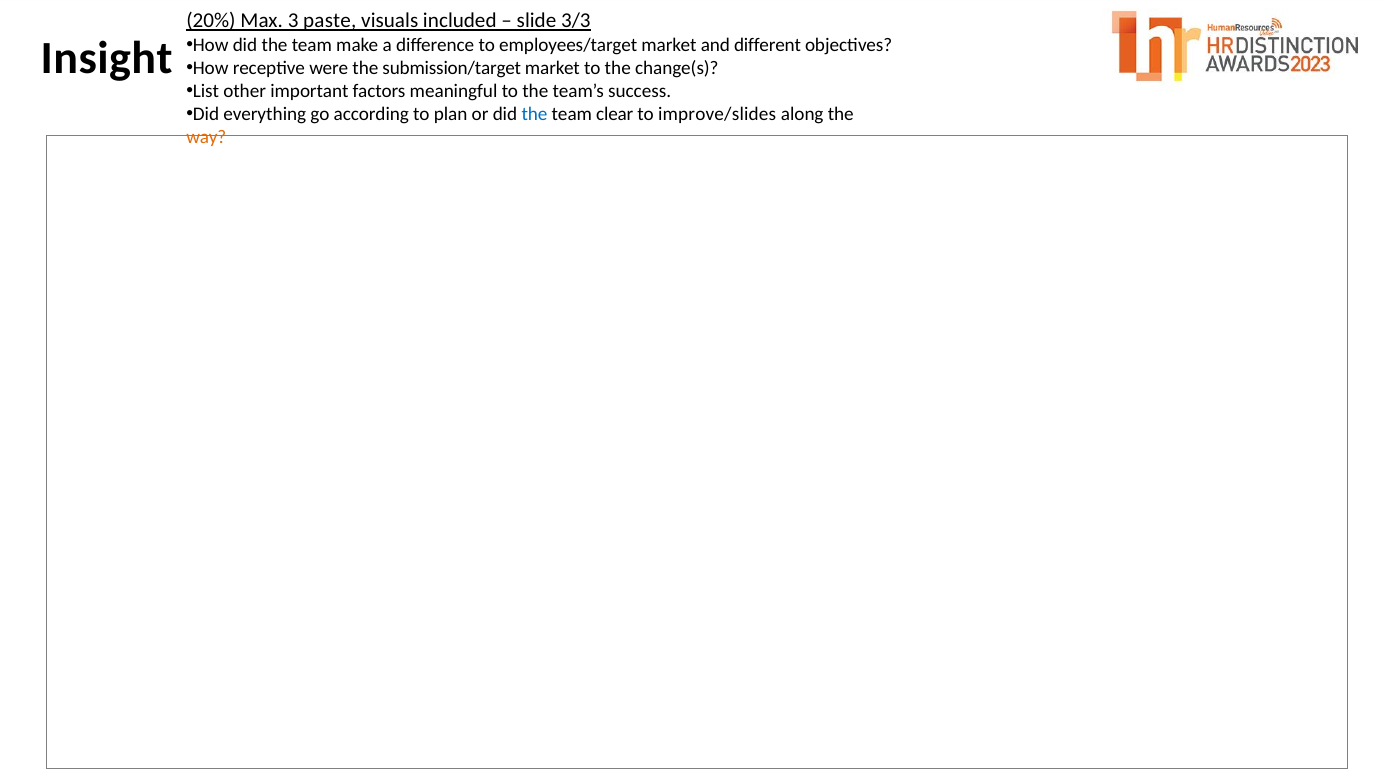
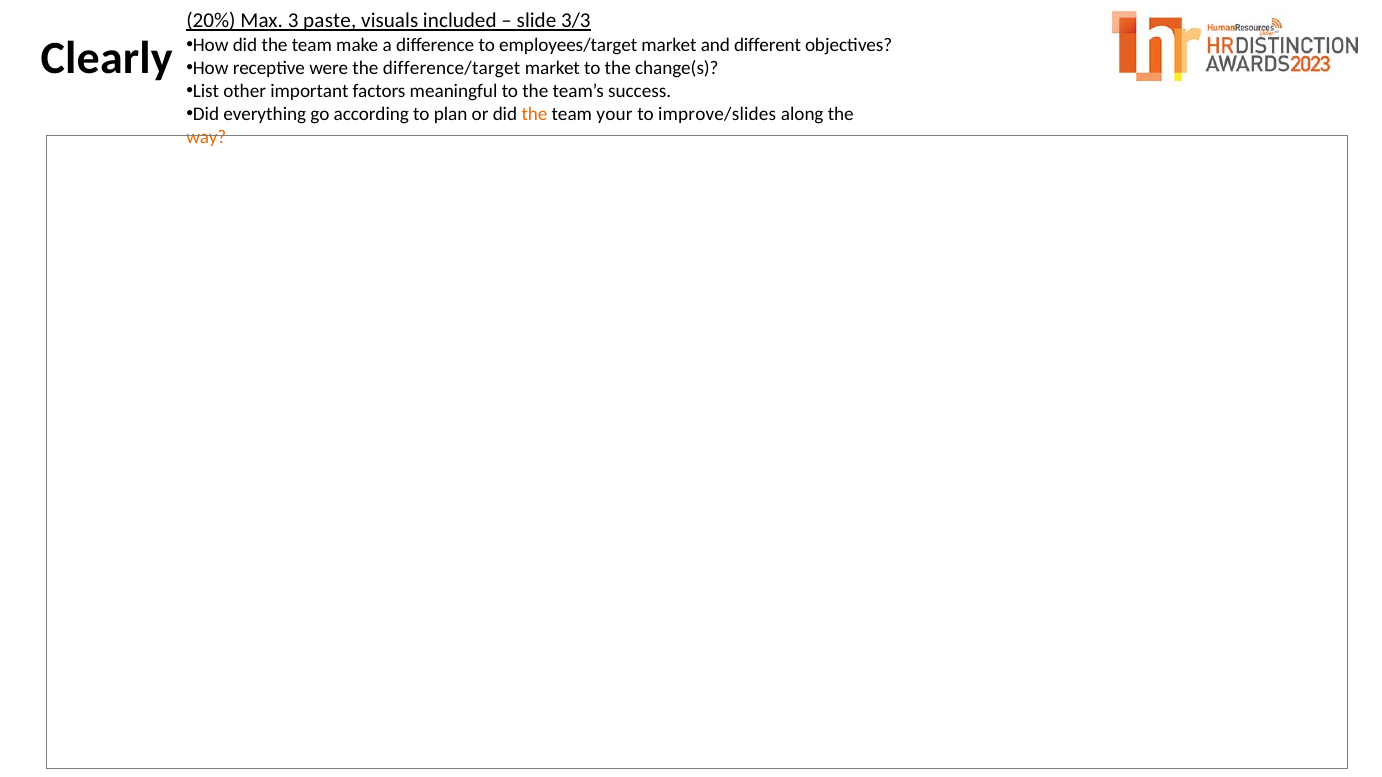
Insight: Insight -> Clearly (107, 58)
submission/target: submission/target -> difference/target (452, 68)
the colour: blue -> orange (535, 114)
clear: clear -> your (615, 114)
